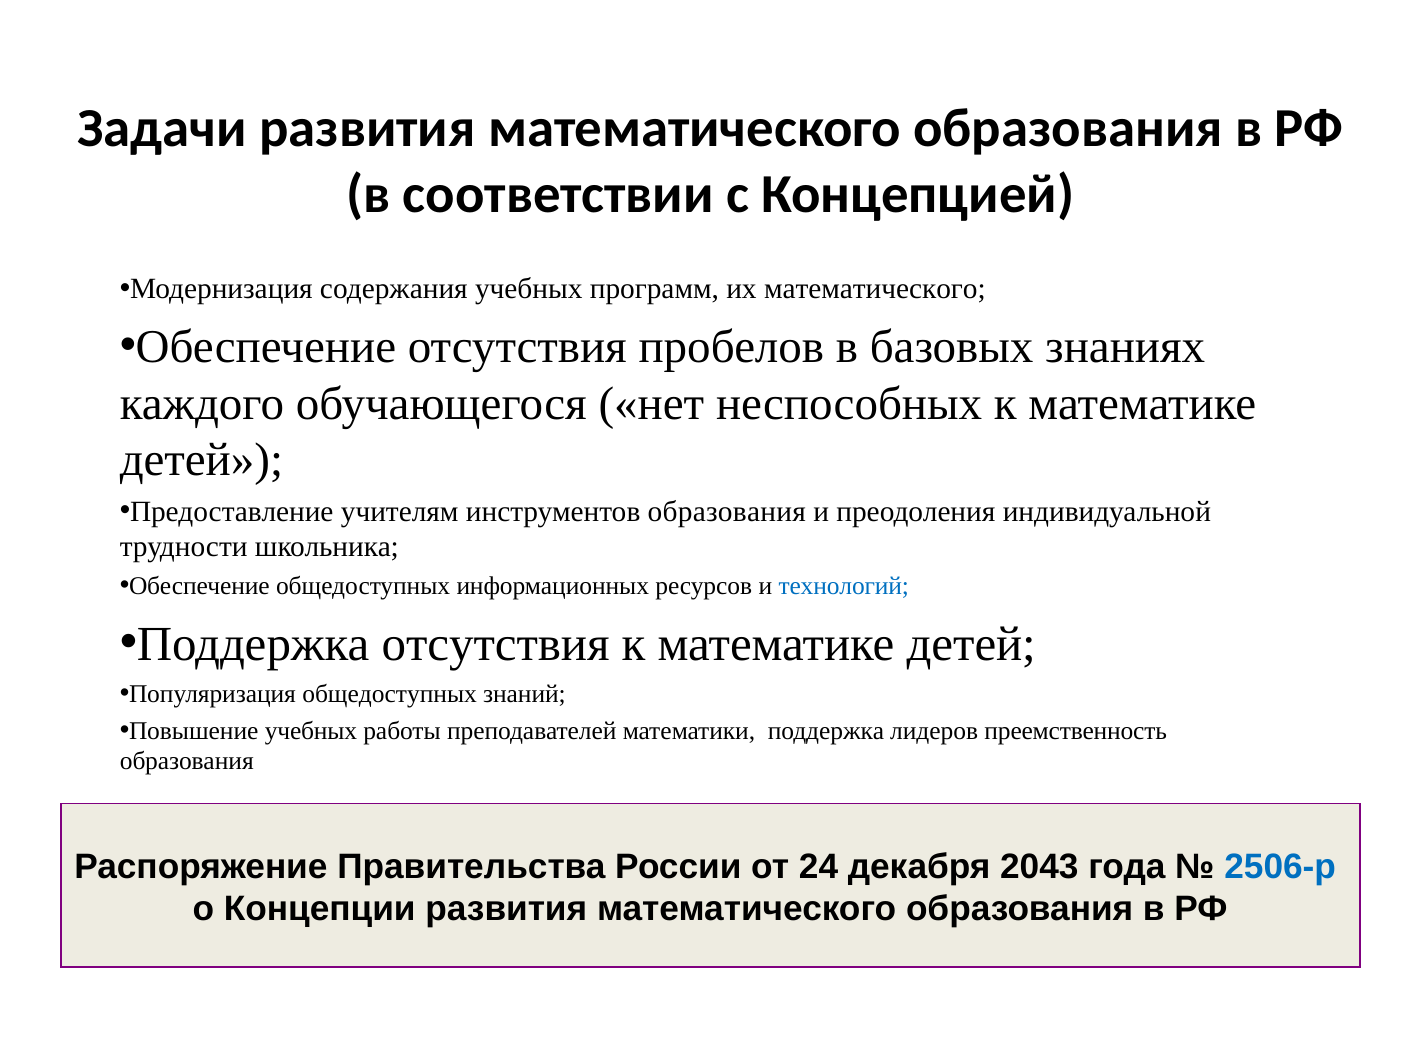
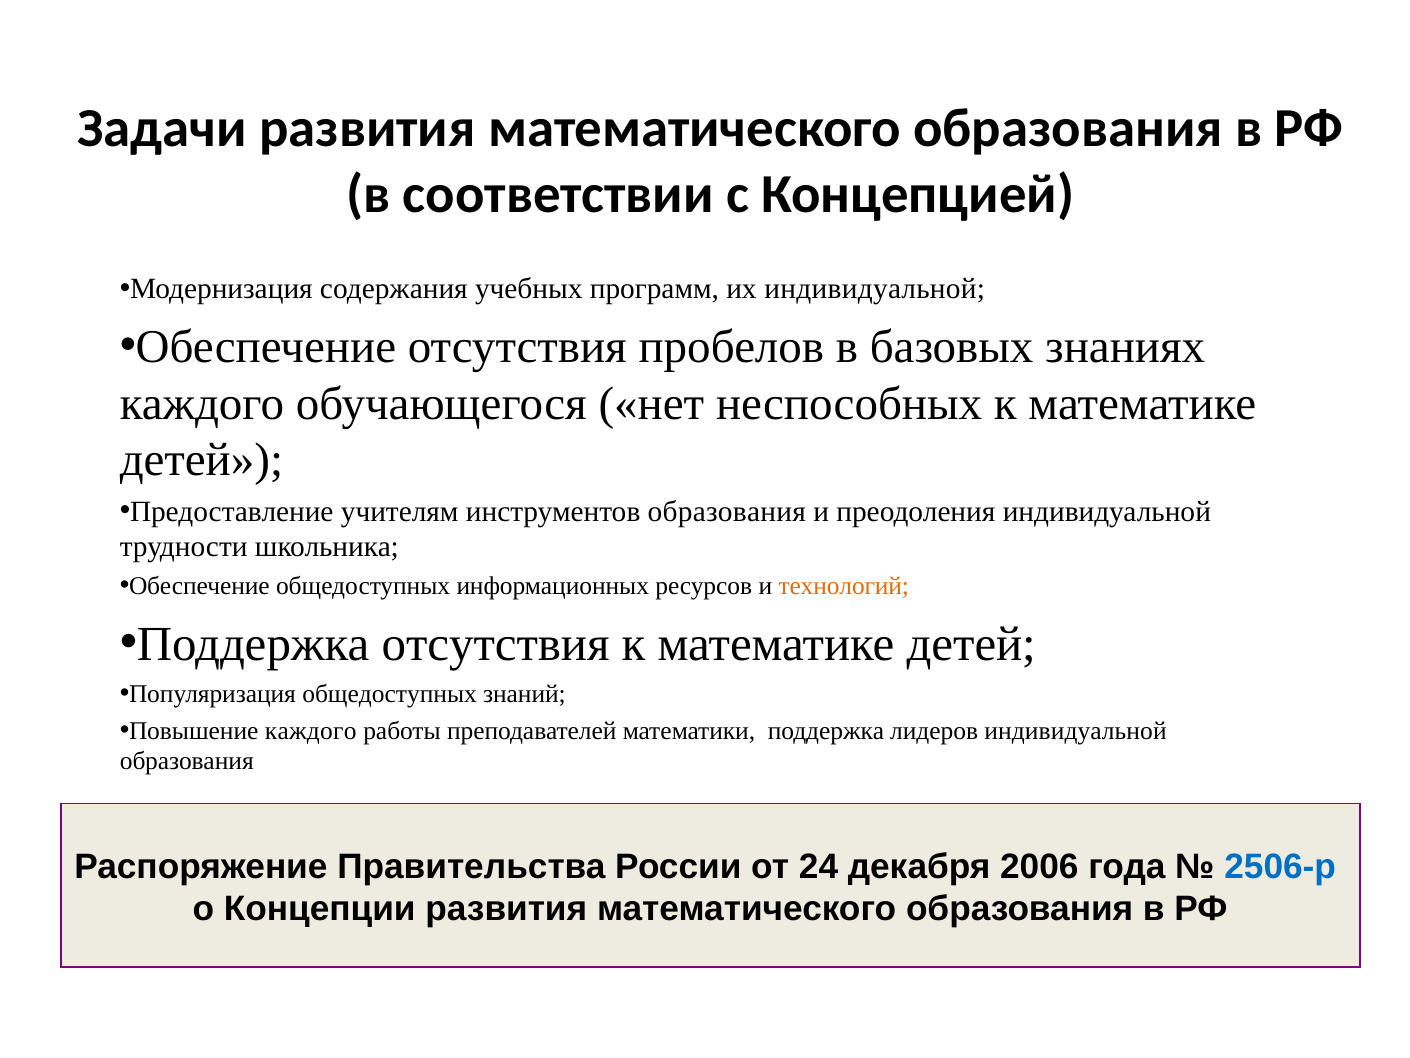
их математического: математического -> индивидуальной (875, 289)
технологий colour: blue -> orange (844, 586)
Повышение учебных: учебных -> каждого (311, 730)
лидеров преемственность: преемственность -> индивидуальной (1076, 730)
2043: 2043 -> 2006 (1039, 866)
